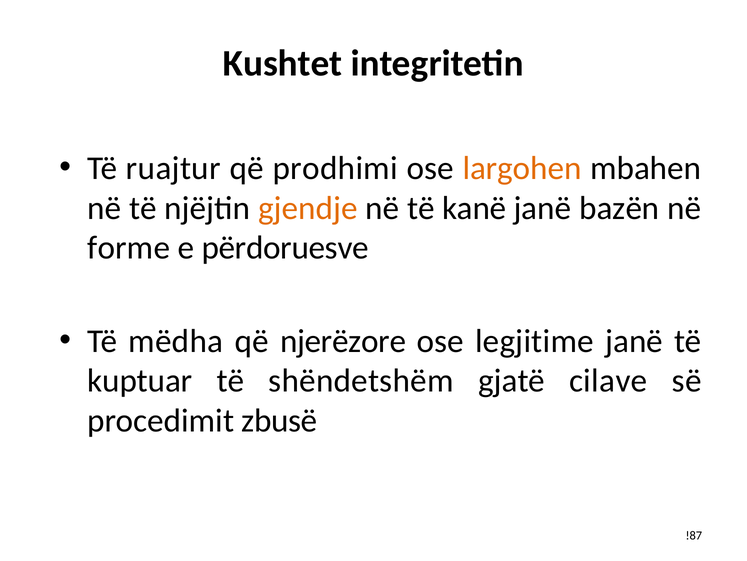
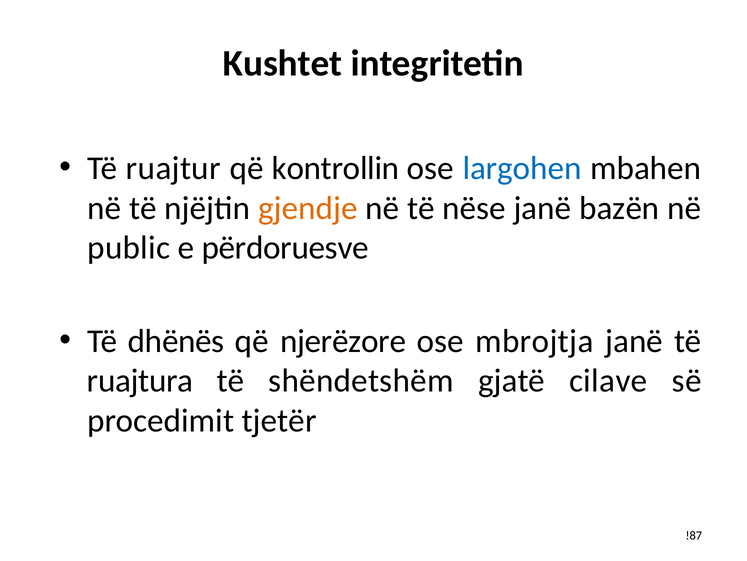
prodhimi: prodhimi -> kontrollin (336, 168)
largohen colour: orange -> blue (522, 168)
kanë: kanë -> nëse (474, 208)
forme: forme -> public (129, 248)
mëdha: mëdha -> dhënës (176, 341)
legjitime: legjitime -> mbrojtja (534, 341)
kuptuar: kuptuar -> ruajtura (140, 380)
zbusë: zbusë -> tjetër (279, 420)
